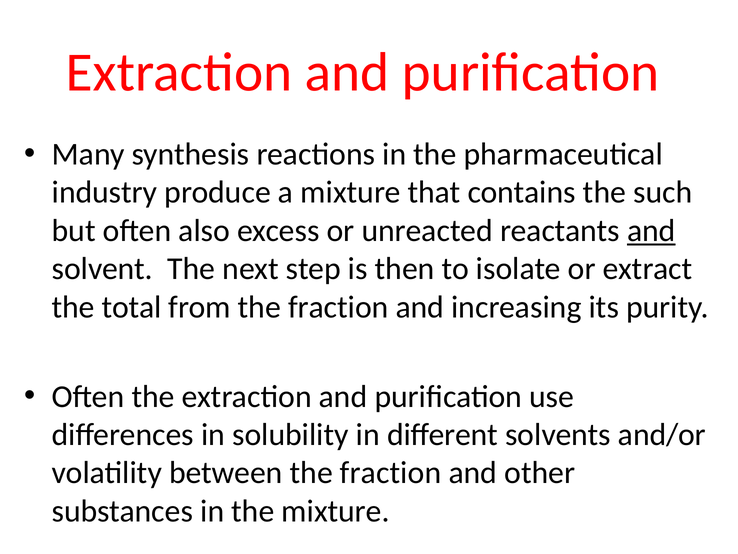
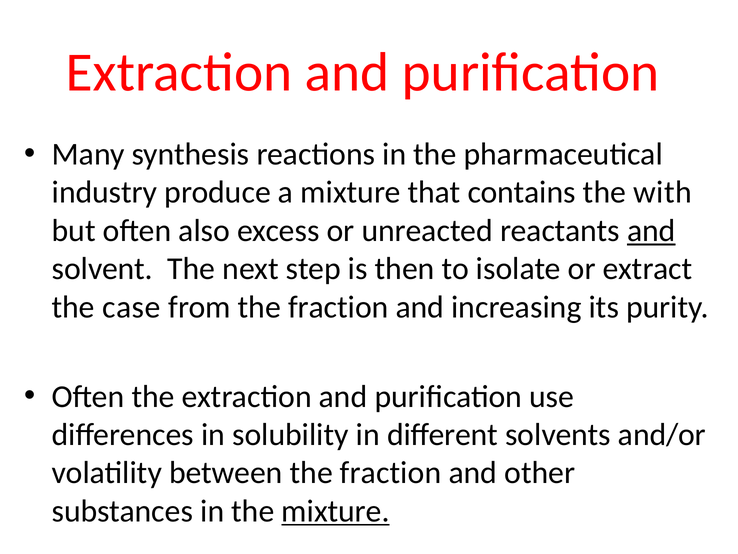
such: such -> with (663, 192)
total: total -> case (131, 307)
mixture underline: none -> present (336, 511)
